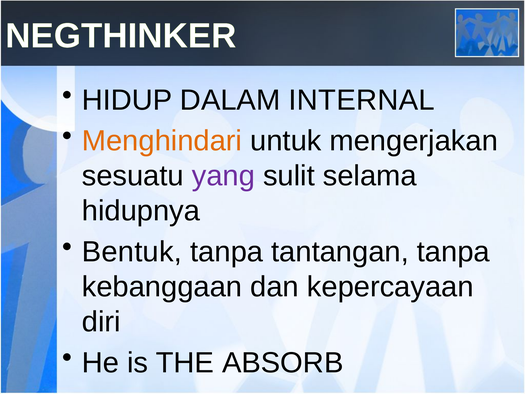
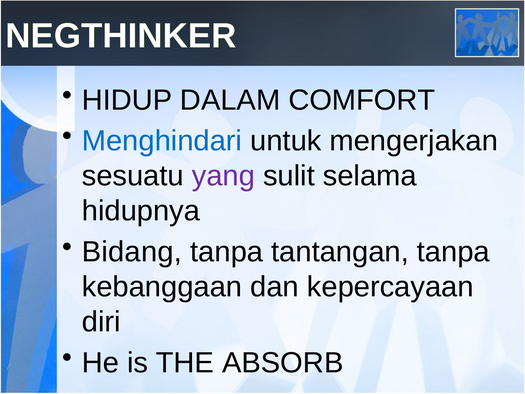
INTERNAL: INTERNAL -> COMFORT (362, 100)
Menghindari colour: orange -> blue (162, 141)
Bentuk: Bentuk -> Bidang (132, 252)
